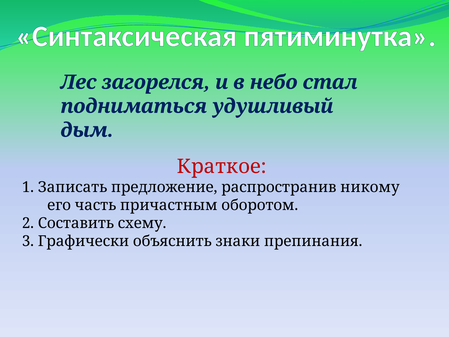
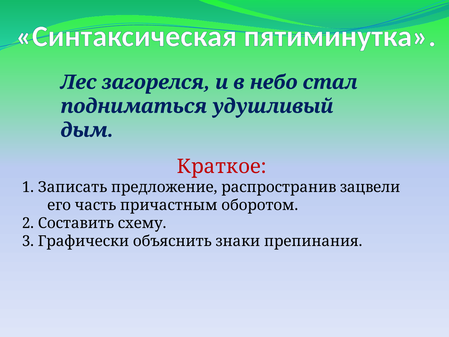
никому: никому -> зацвели (370, 187)
